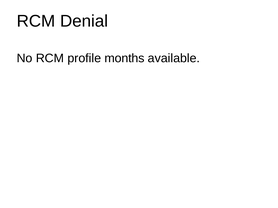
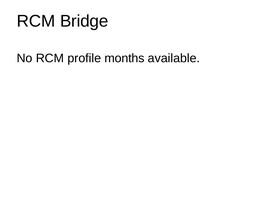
Denial: Denial -> Bridge (84, 21)
